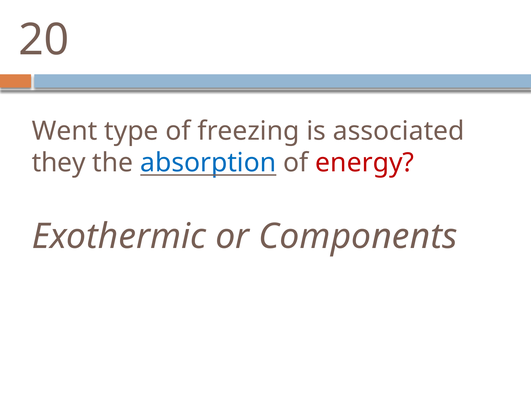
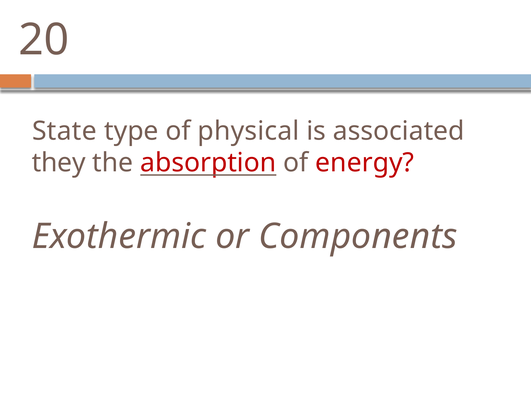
Went: Went -> State (64, 131)
freezing: freezing -> physical (248, 131)
absorption colour: blue -> red (208, 163)
